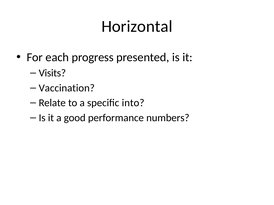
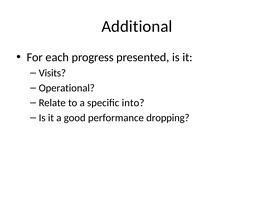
Horizontal: Horizontal -> Additional (137, 27)
Vaccination: Vaccination -> Operational (67, 88)
numbers: numbers -> dropping (168, 118)
